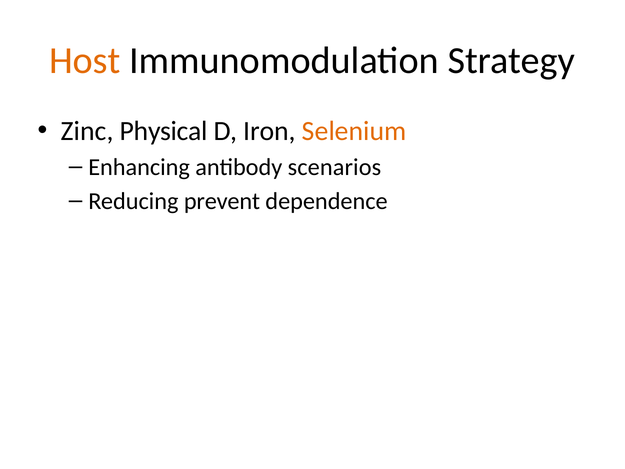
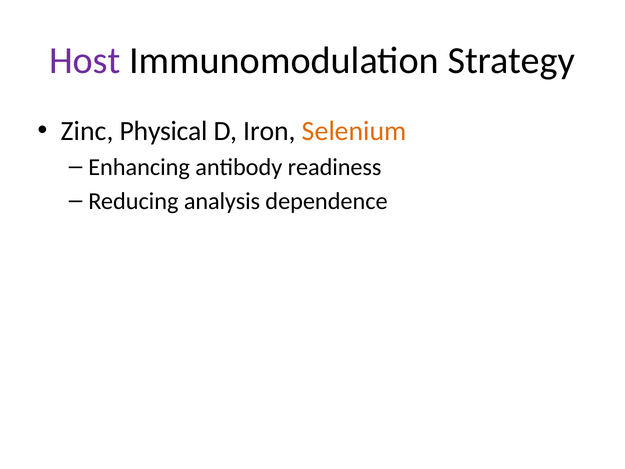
Host colour: orange -> purple (85, 61)
scenarios: scenarios -> readiness (335, 167)
prevent: prevent -> analysis (222, 201)
